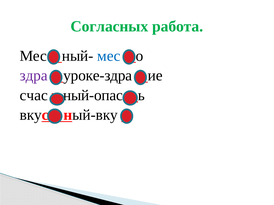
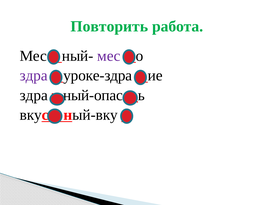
Согласных: Согласных -> Повторить (109, 26)
мес colour: blue -> purple (109, 56)
счас: счас -> здра (34, 95)
